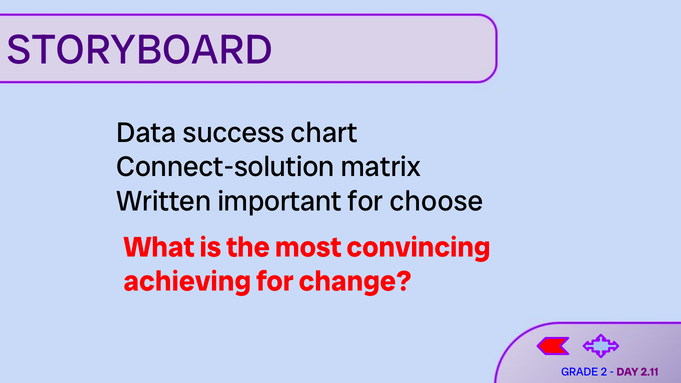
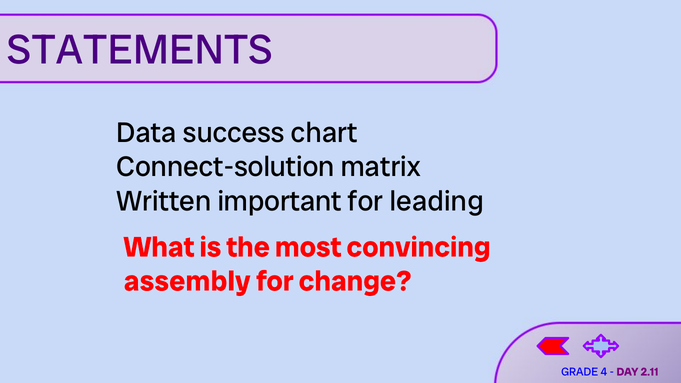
STORYBOARD: STORYBOARD -> STATEMENTS (140, 50)
choose: choose -> leading (437, 201)
achieving: achieving -> assembly (187, 281)
2: 2 -> 4 (604, 372)
